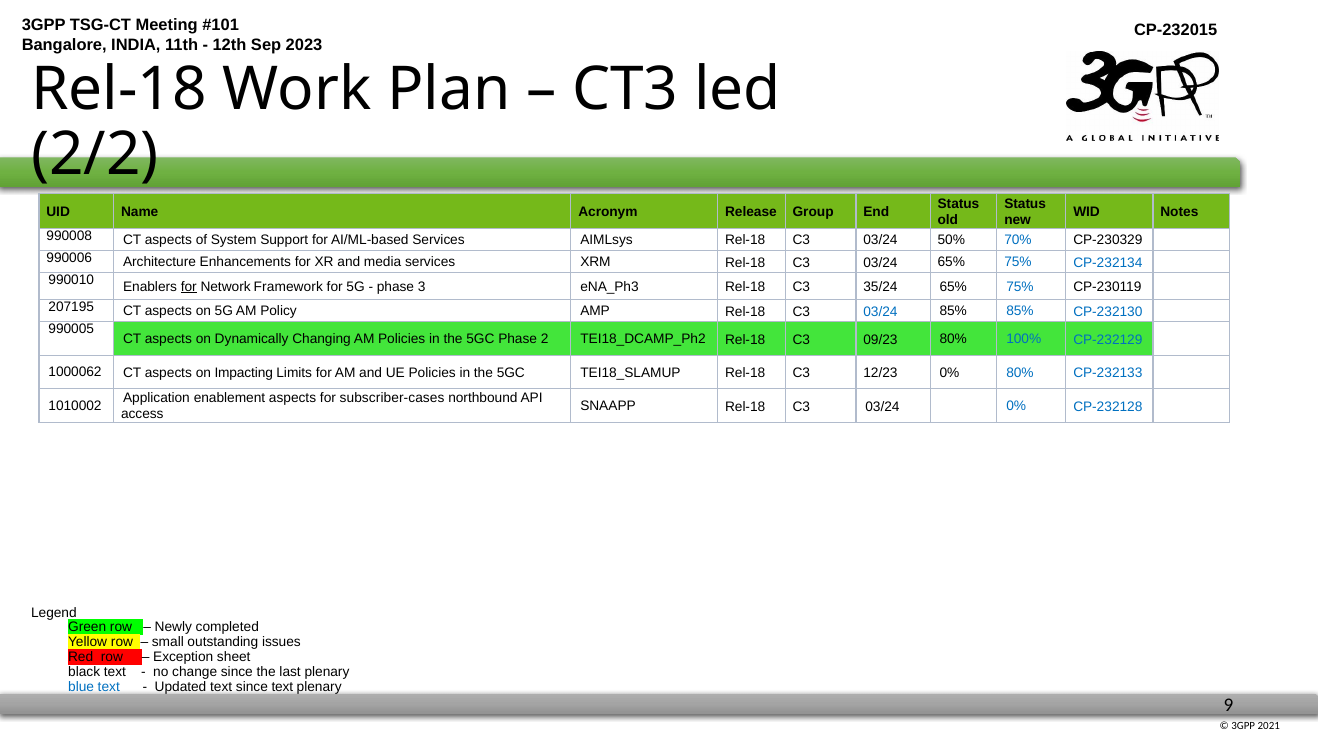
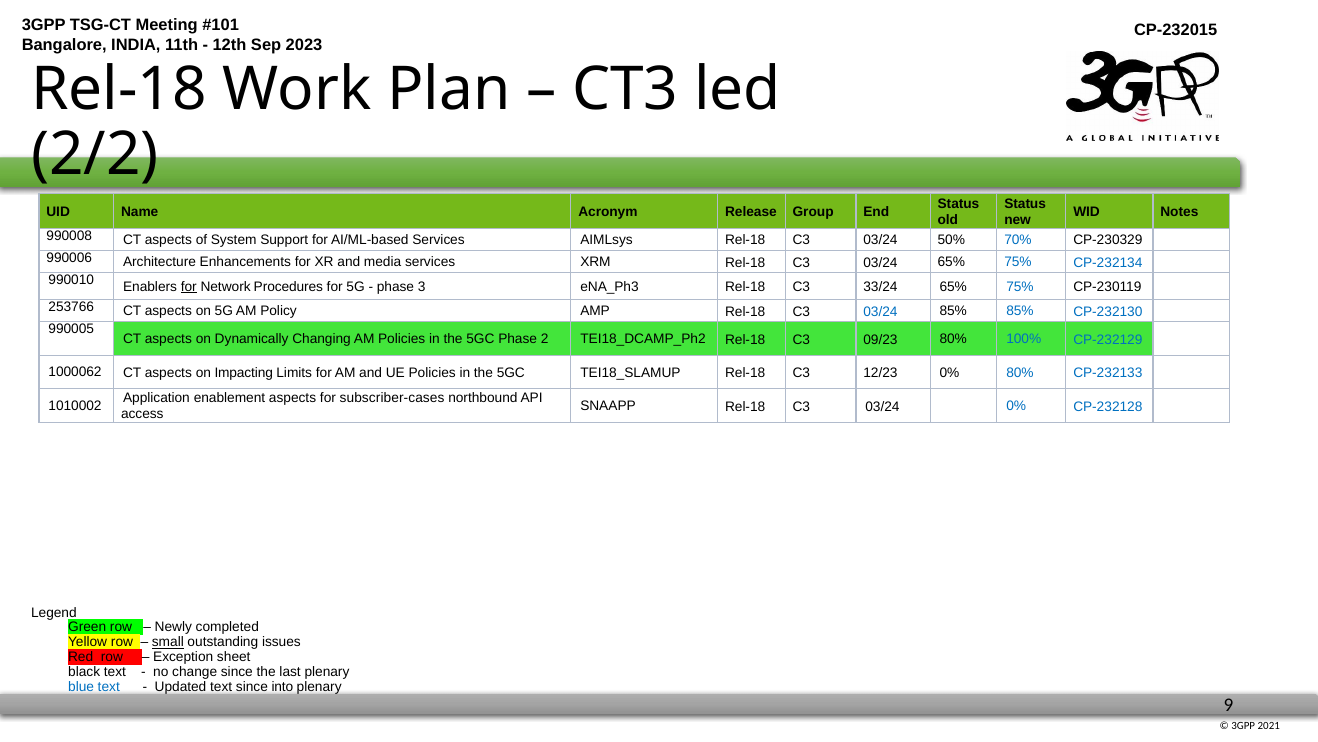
Framework: Framework -> Procedures (288, 286)
35/24: 35/24 -> 33/24 (880, 287)
207195: 207195 -> 253766 (71, 307)
small underline: none -> present (168, 642)
since text: text -> into (282, 686)
